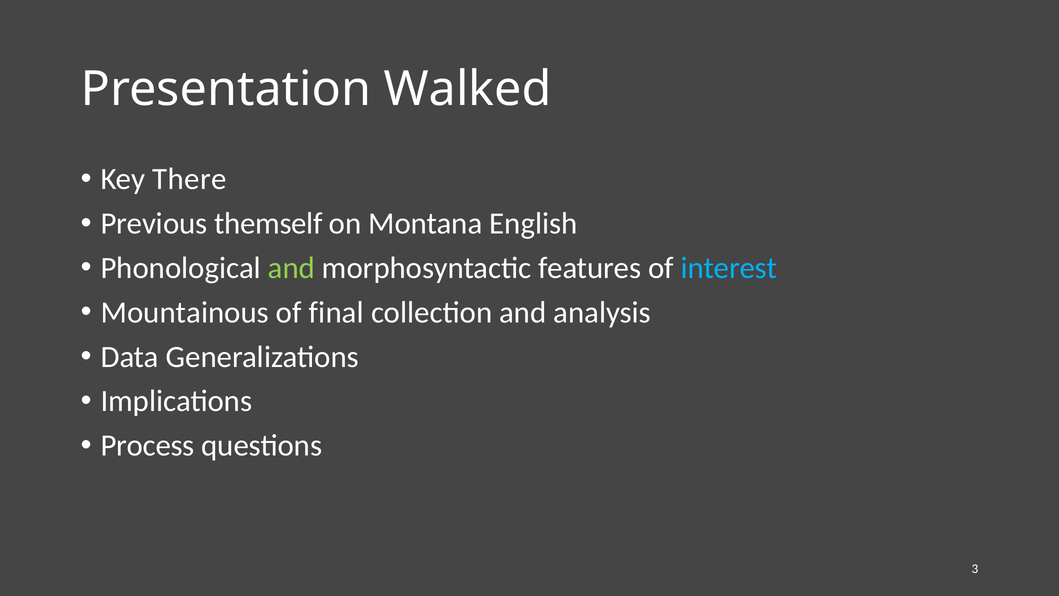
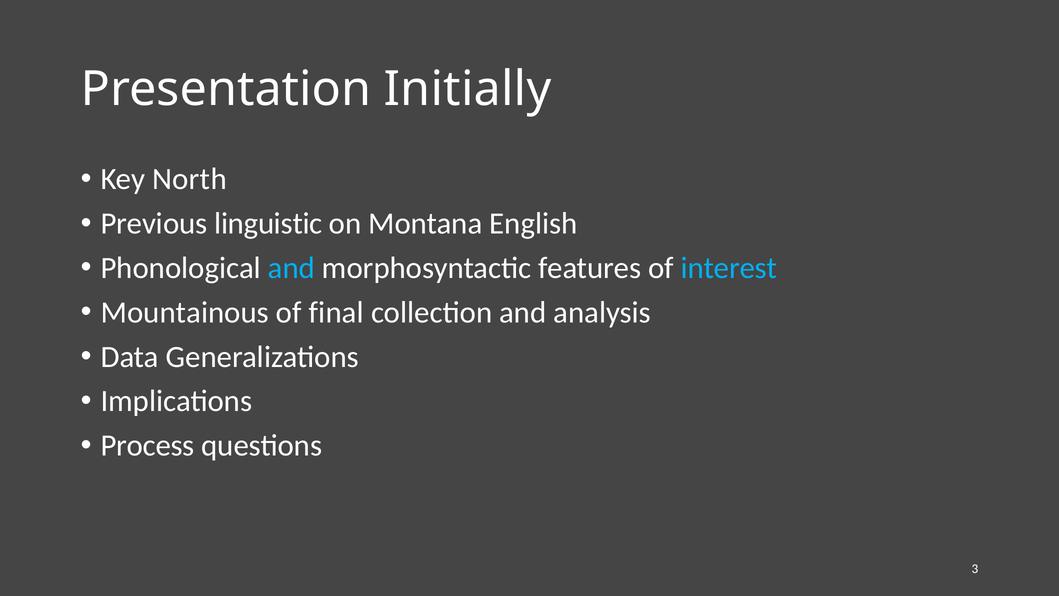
Walked: Walked -> Initially (468, 89)
There: There -> North (189, 179)
themself: themself -> linguistic (268, 223)
and colour: light green -> light blue (291, 268)
